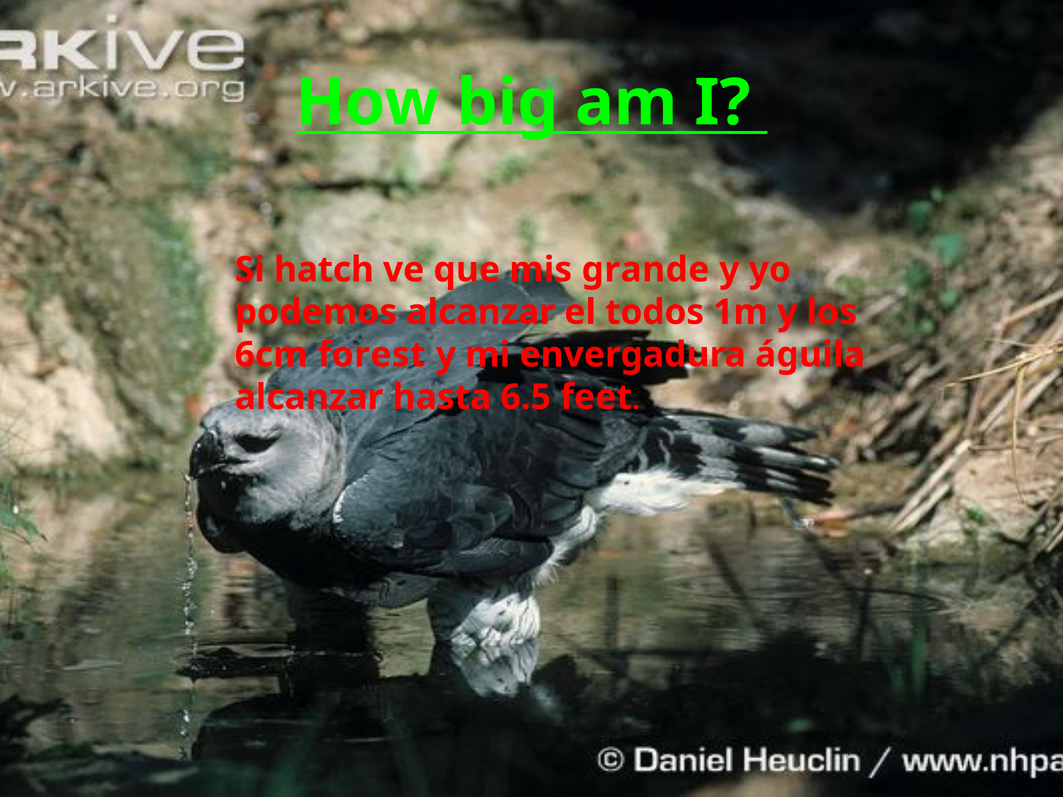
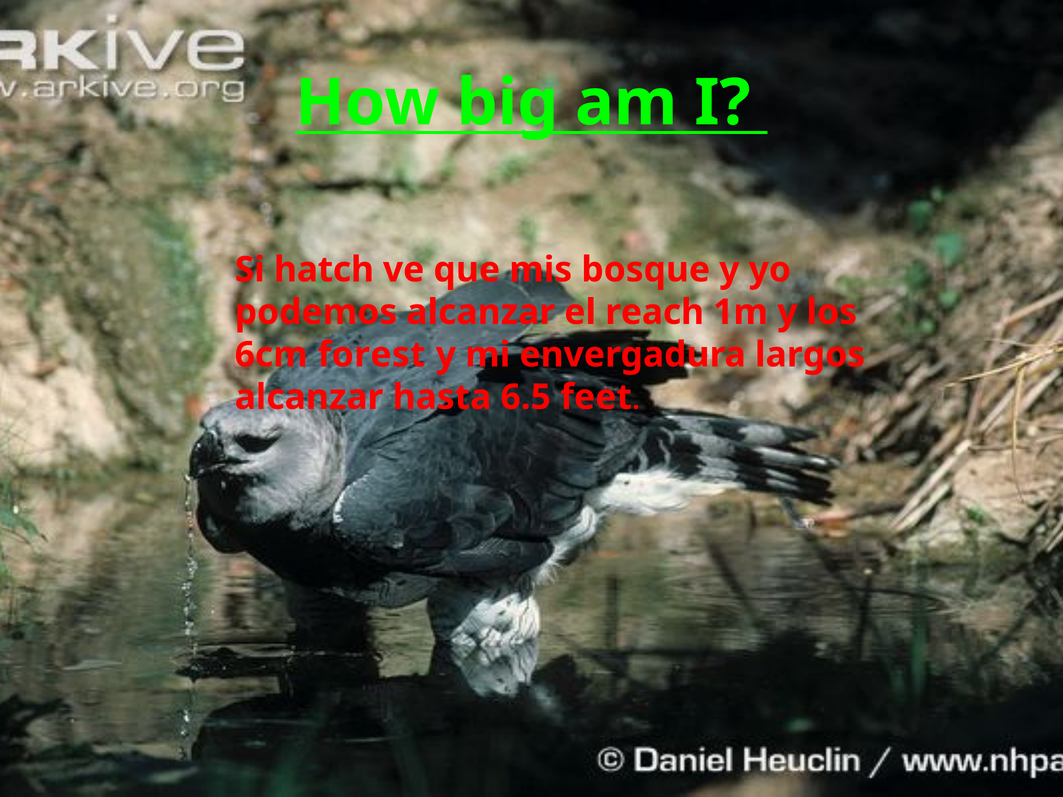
grande: grande -> bosque (646, 270)
el todos: todos -> reach (655, 312)
águila: águila -> largos (810, 355)
